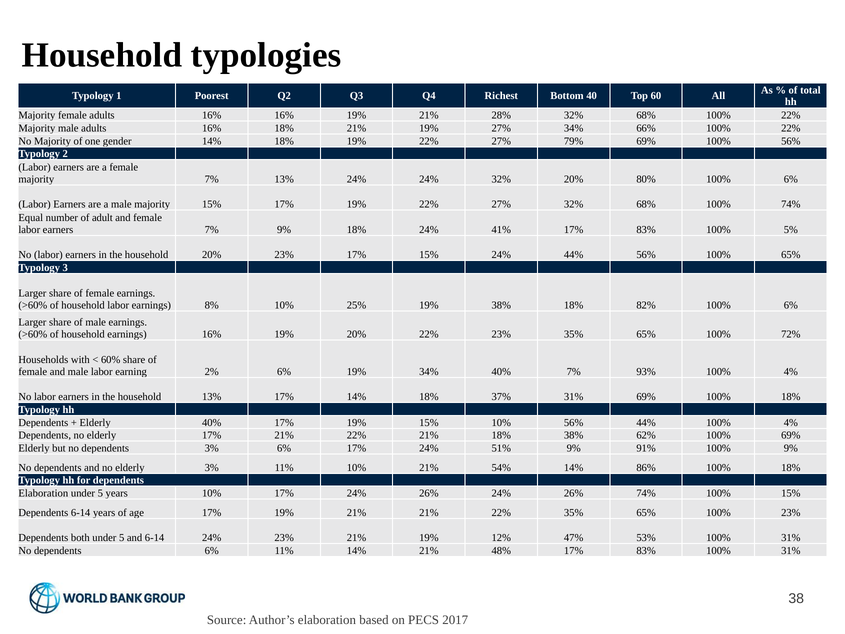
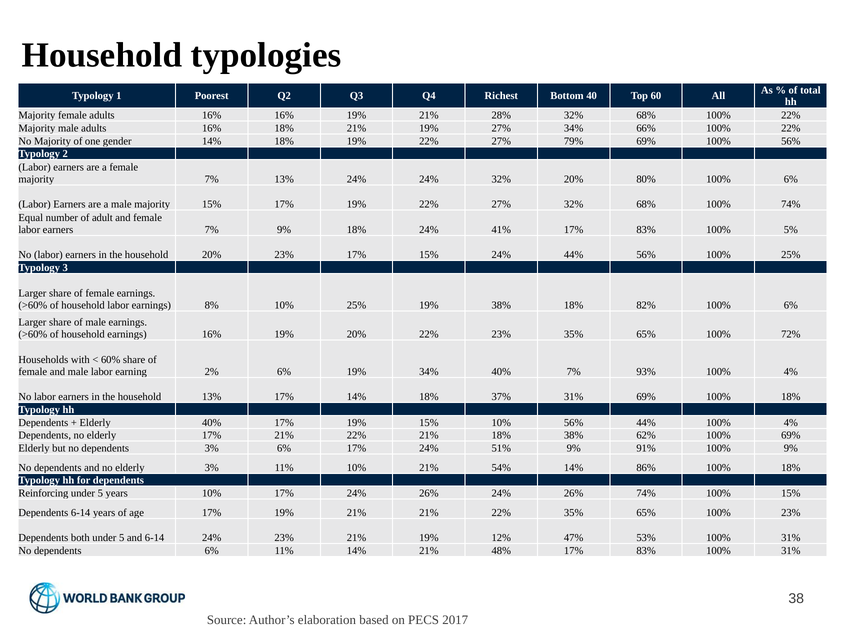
100% 65%: 65% -> 25% (791, 255)
Elaboration: Elaboration -> Reinforcing (43, 493)
